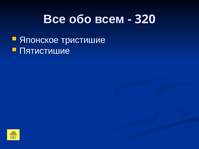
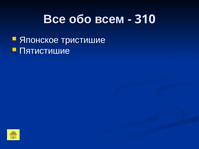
320: 320 -> 310 (145, 19)
